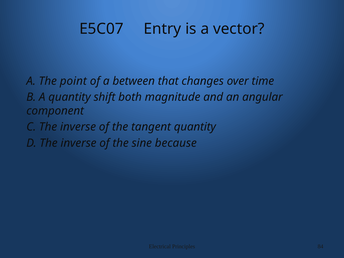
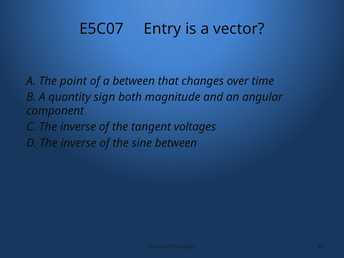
shift: shift -> sign (104, 97)
tangent quantity: quantity -> voltages (195, 127)
sine because: because -> between (176, 143)
